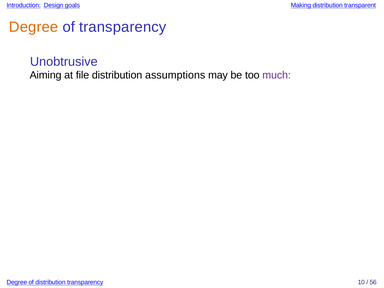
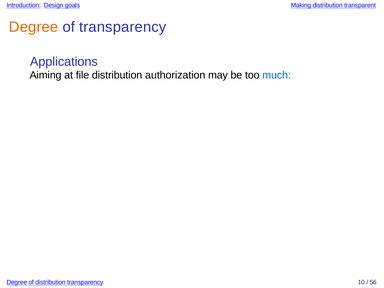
Unobtrusive: Unobtrusive -> Applications (64, 62)
assumptions: assumptions -> authorization (175, 75)
much colour: purple -> blue (277, 75)
